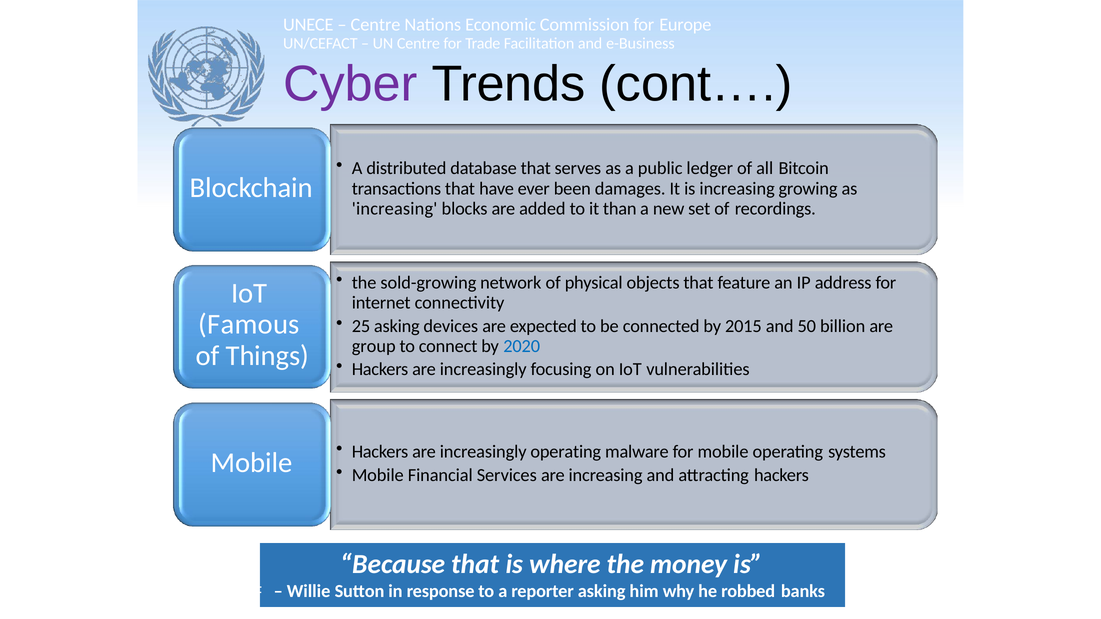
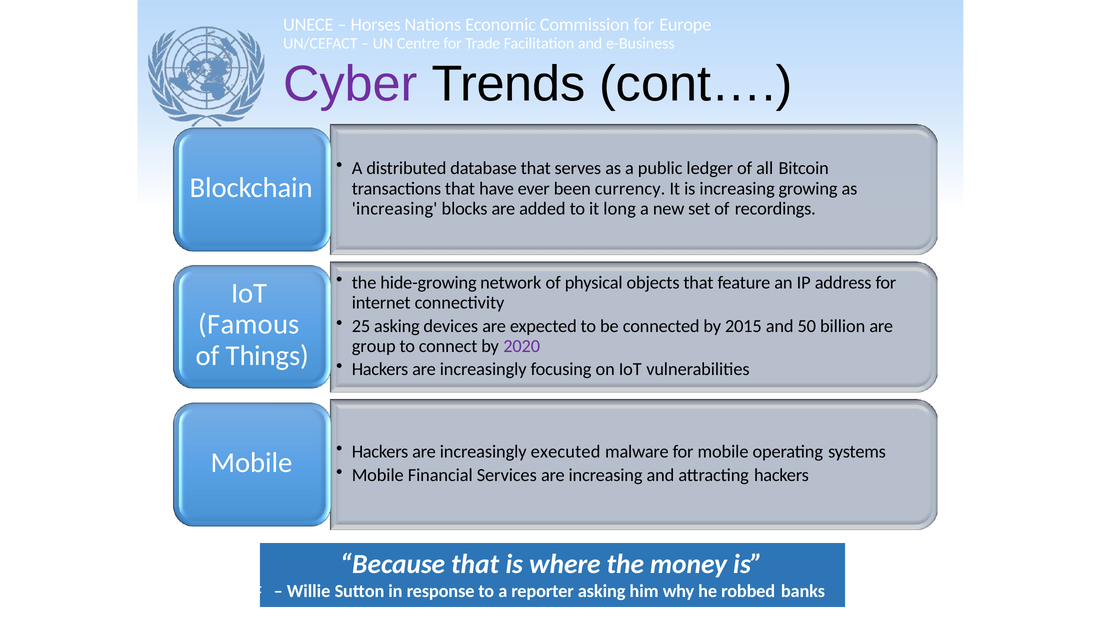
Centre: Centre -> Horses (376, 25)
damages: damages -> currency (630, 189)
than: than -> long (620, 209)
sold-growing: sold-growing -> hide-growing (428, 283)
2020 colour: blue -> purple (522, 346)
increasingly operating: operating -> executed (566, 452)
